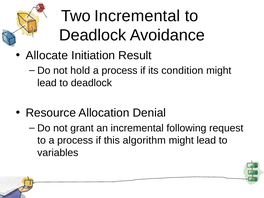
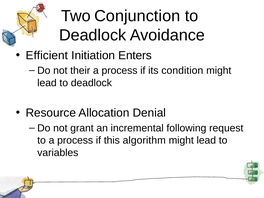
Two Incremental: Incremental -> Conjunction (137, 16)
Allocate: Allocate -> Efficient (47, 55)
Result: Result -> Enters (135, 55)
hold: hold -> their (80, 71)
